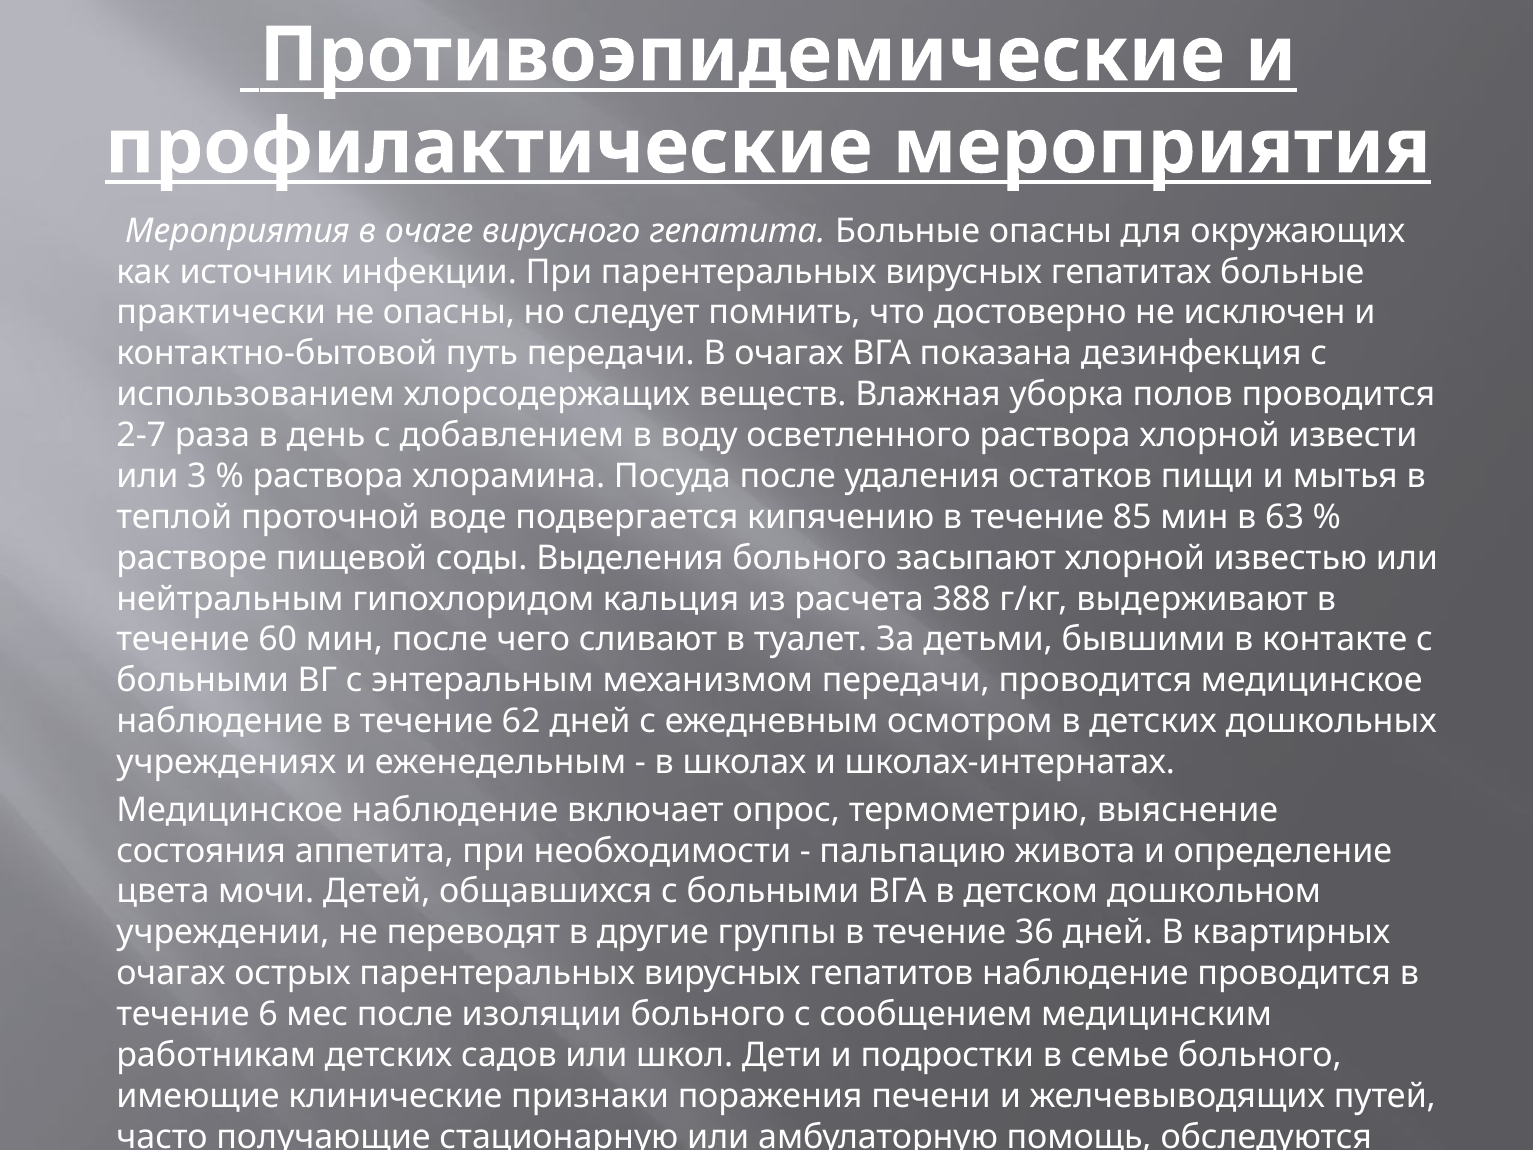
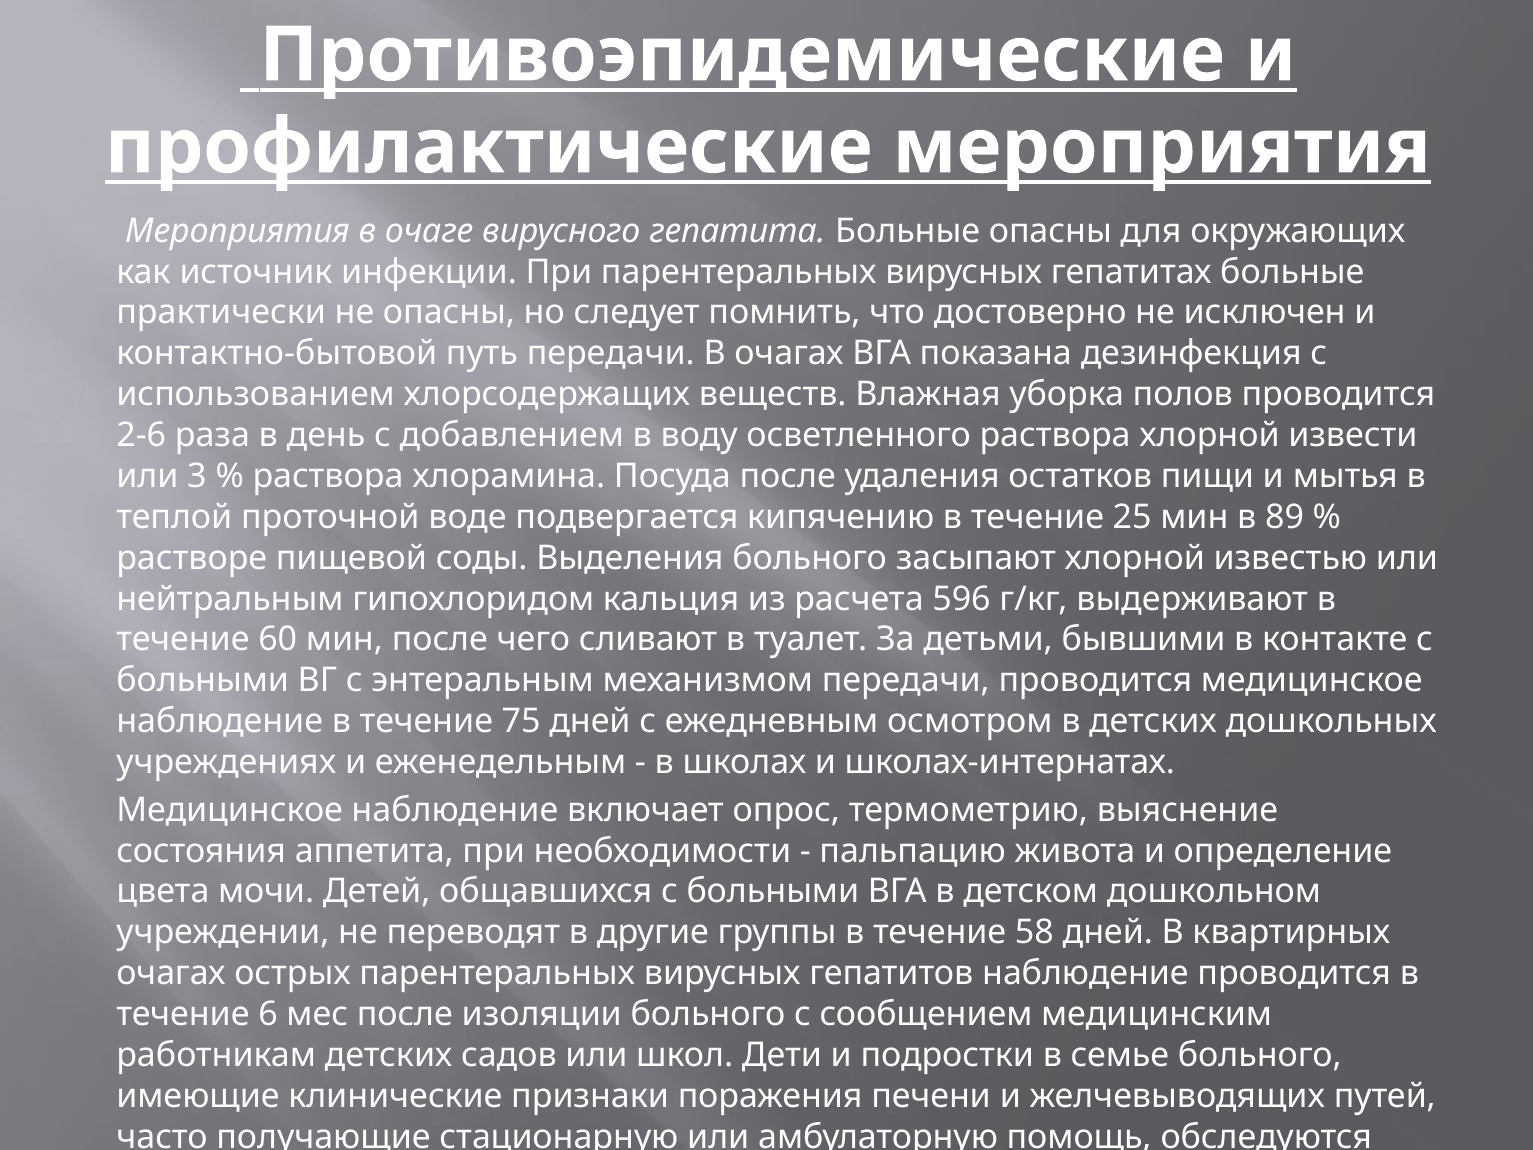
2-7: 2-7 -> 2-6 (141, 435)
85: 85 -> 25 (1132, 517)
63: 63 -> 89 (1285, 517)
388: 388 -> 596 (962, 599)
62: 62 -> 75 (521, 721)
36: 36 -> 58 (1034, 932)
